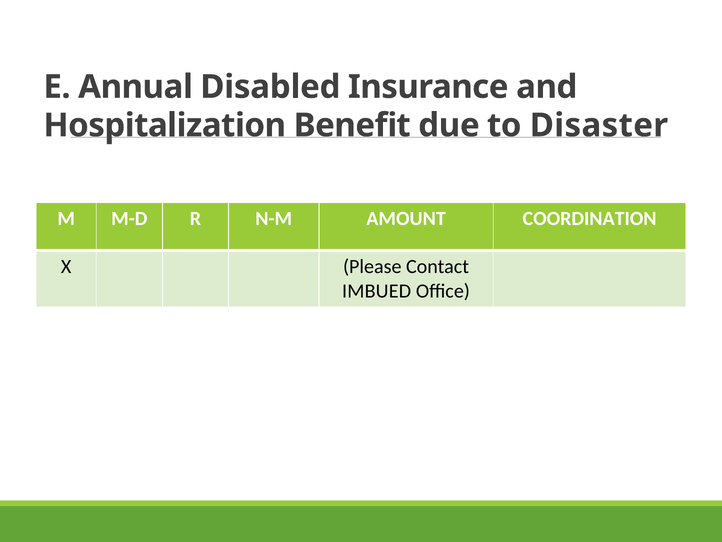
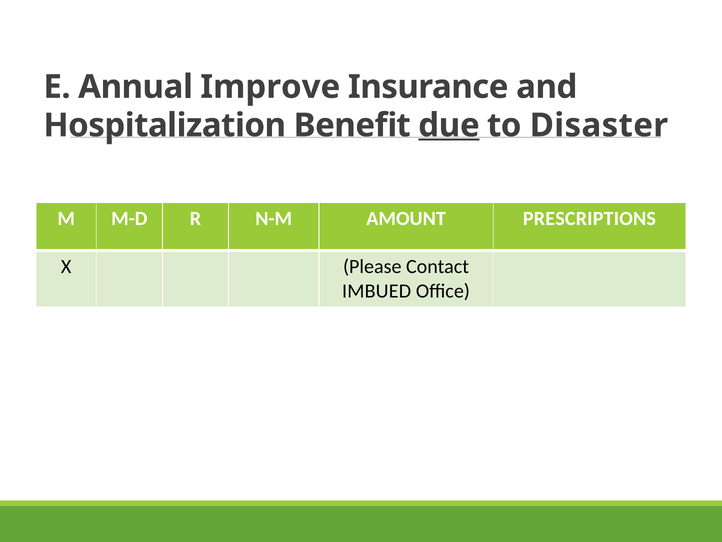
Disabled: Disabled -> Improve (270, 87)
due underline: none -> present (449, 125)
COORDINATION: COORDINATION -> PRESCRIPTIONS (589, 218)
